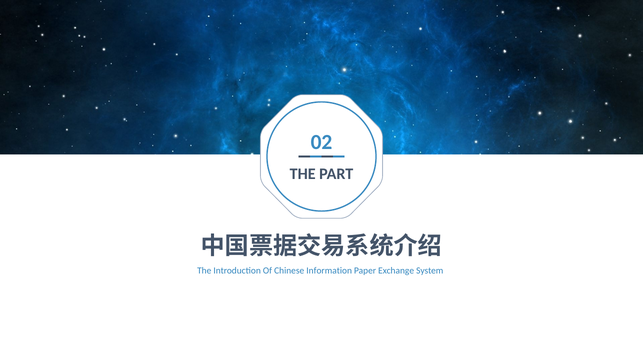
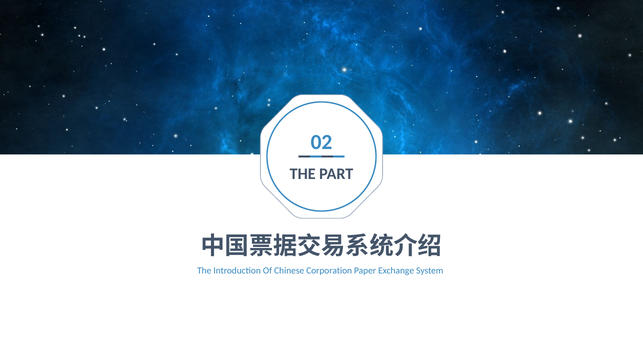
Information: Information -> Corporation (329, 270)
